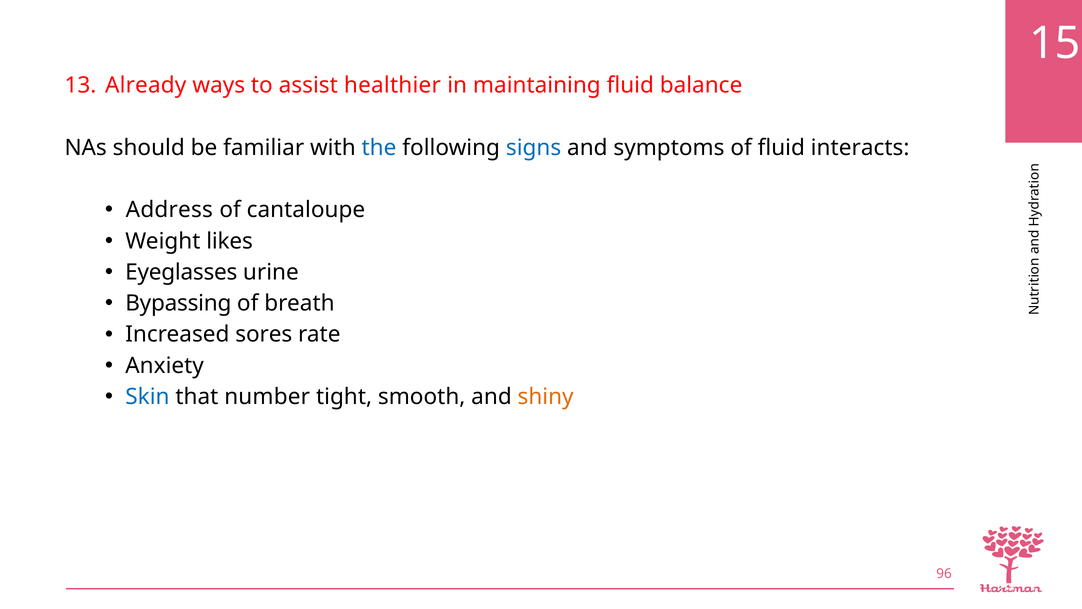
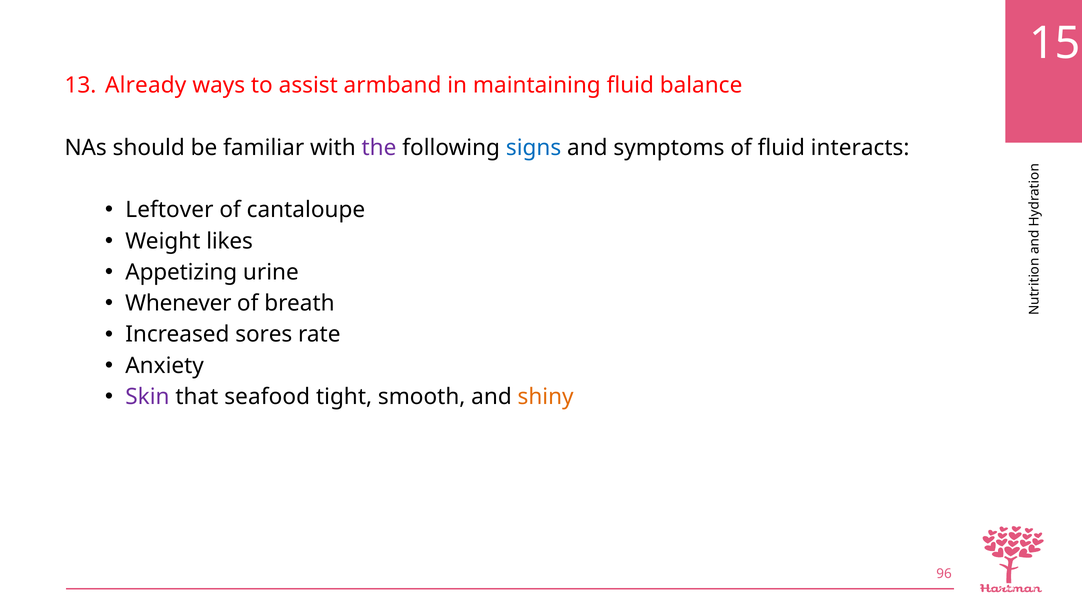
healthier: healthier -> armband (392, 85)
the colour: blue -> purple (379, 148)
Address: Address -> Leftover (169, 210)
Eyeglasses: Eyeglasses -> Appetizing (181, 272)
Bypassing: Bypassing -> Whenever (178, 303)
Skin colour: blue -> purple (147, 397)
number: number -> seafood (267, 397)
